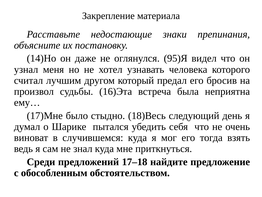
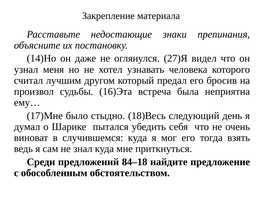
95)Я: 95)Я -> 27)Я (176, 58)
17–18: 17–18 -> 84–18 (135, 162)
